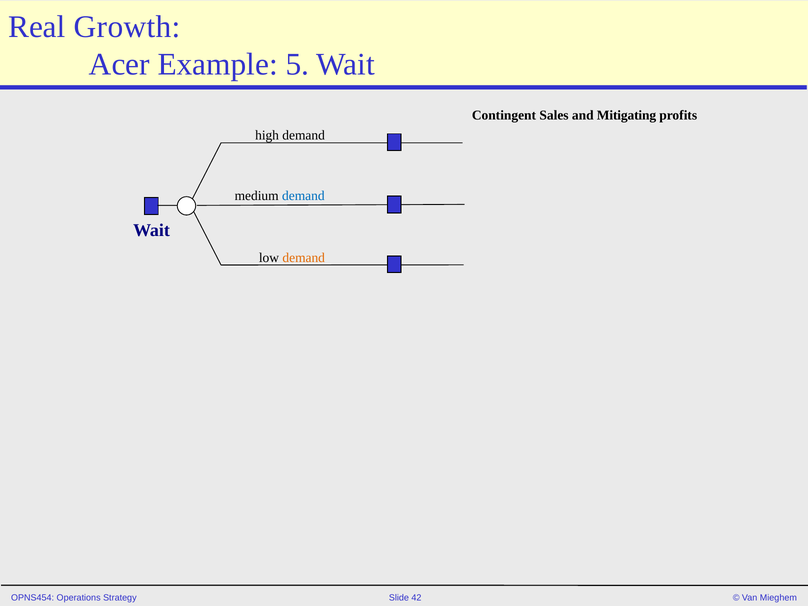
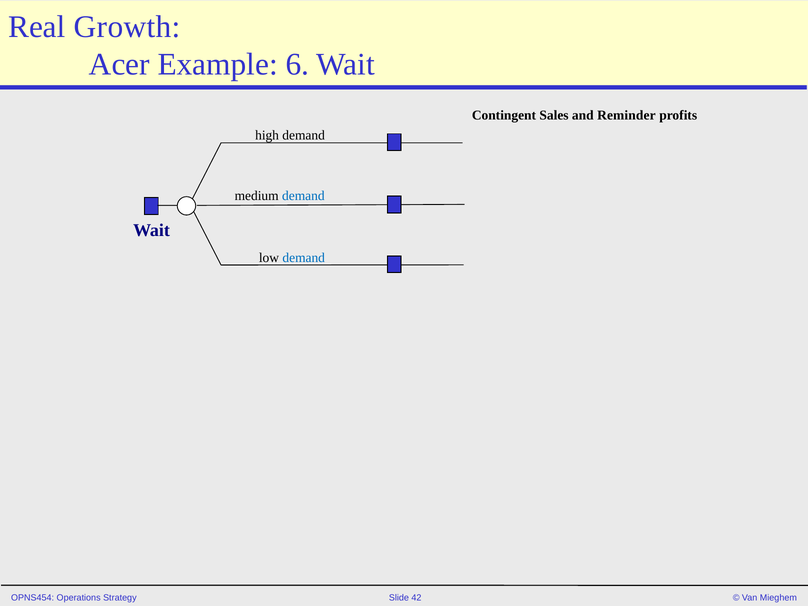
5: 5 -> 6 (297, 64)
Mitigating: Mitigating -> Reminder (626, 115)
demand colour: orange -> blue (304, 258)
